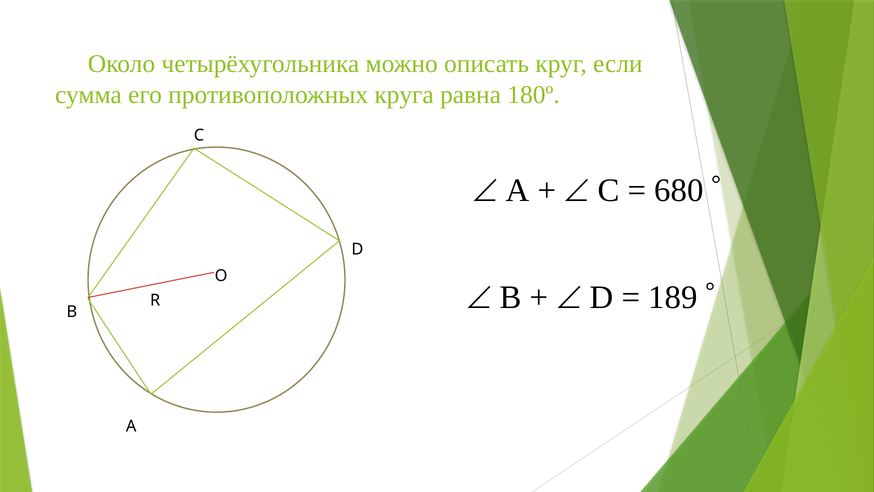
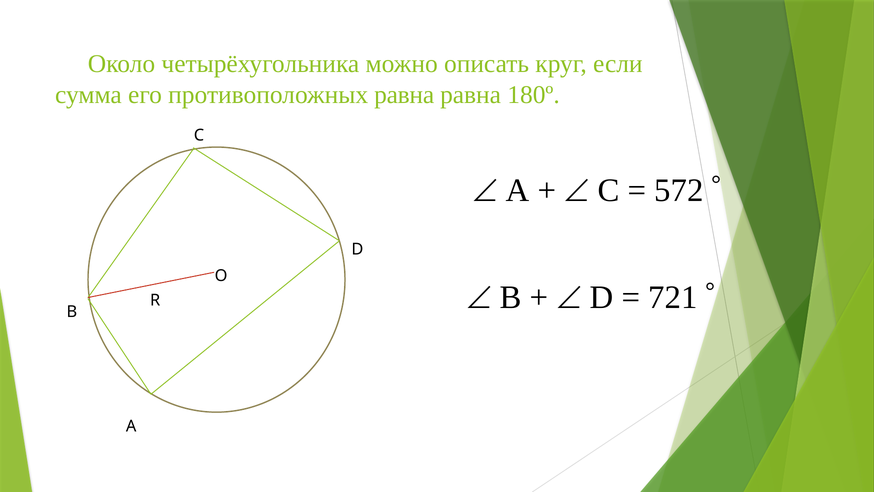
противоположных круга: круга -> равна (404, 95)
680: 680 -> 572 (679, 190)
189: 189 -> 721 (673, 297)
